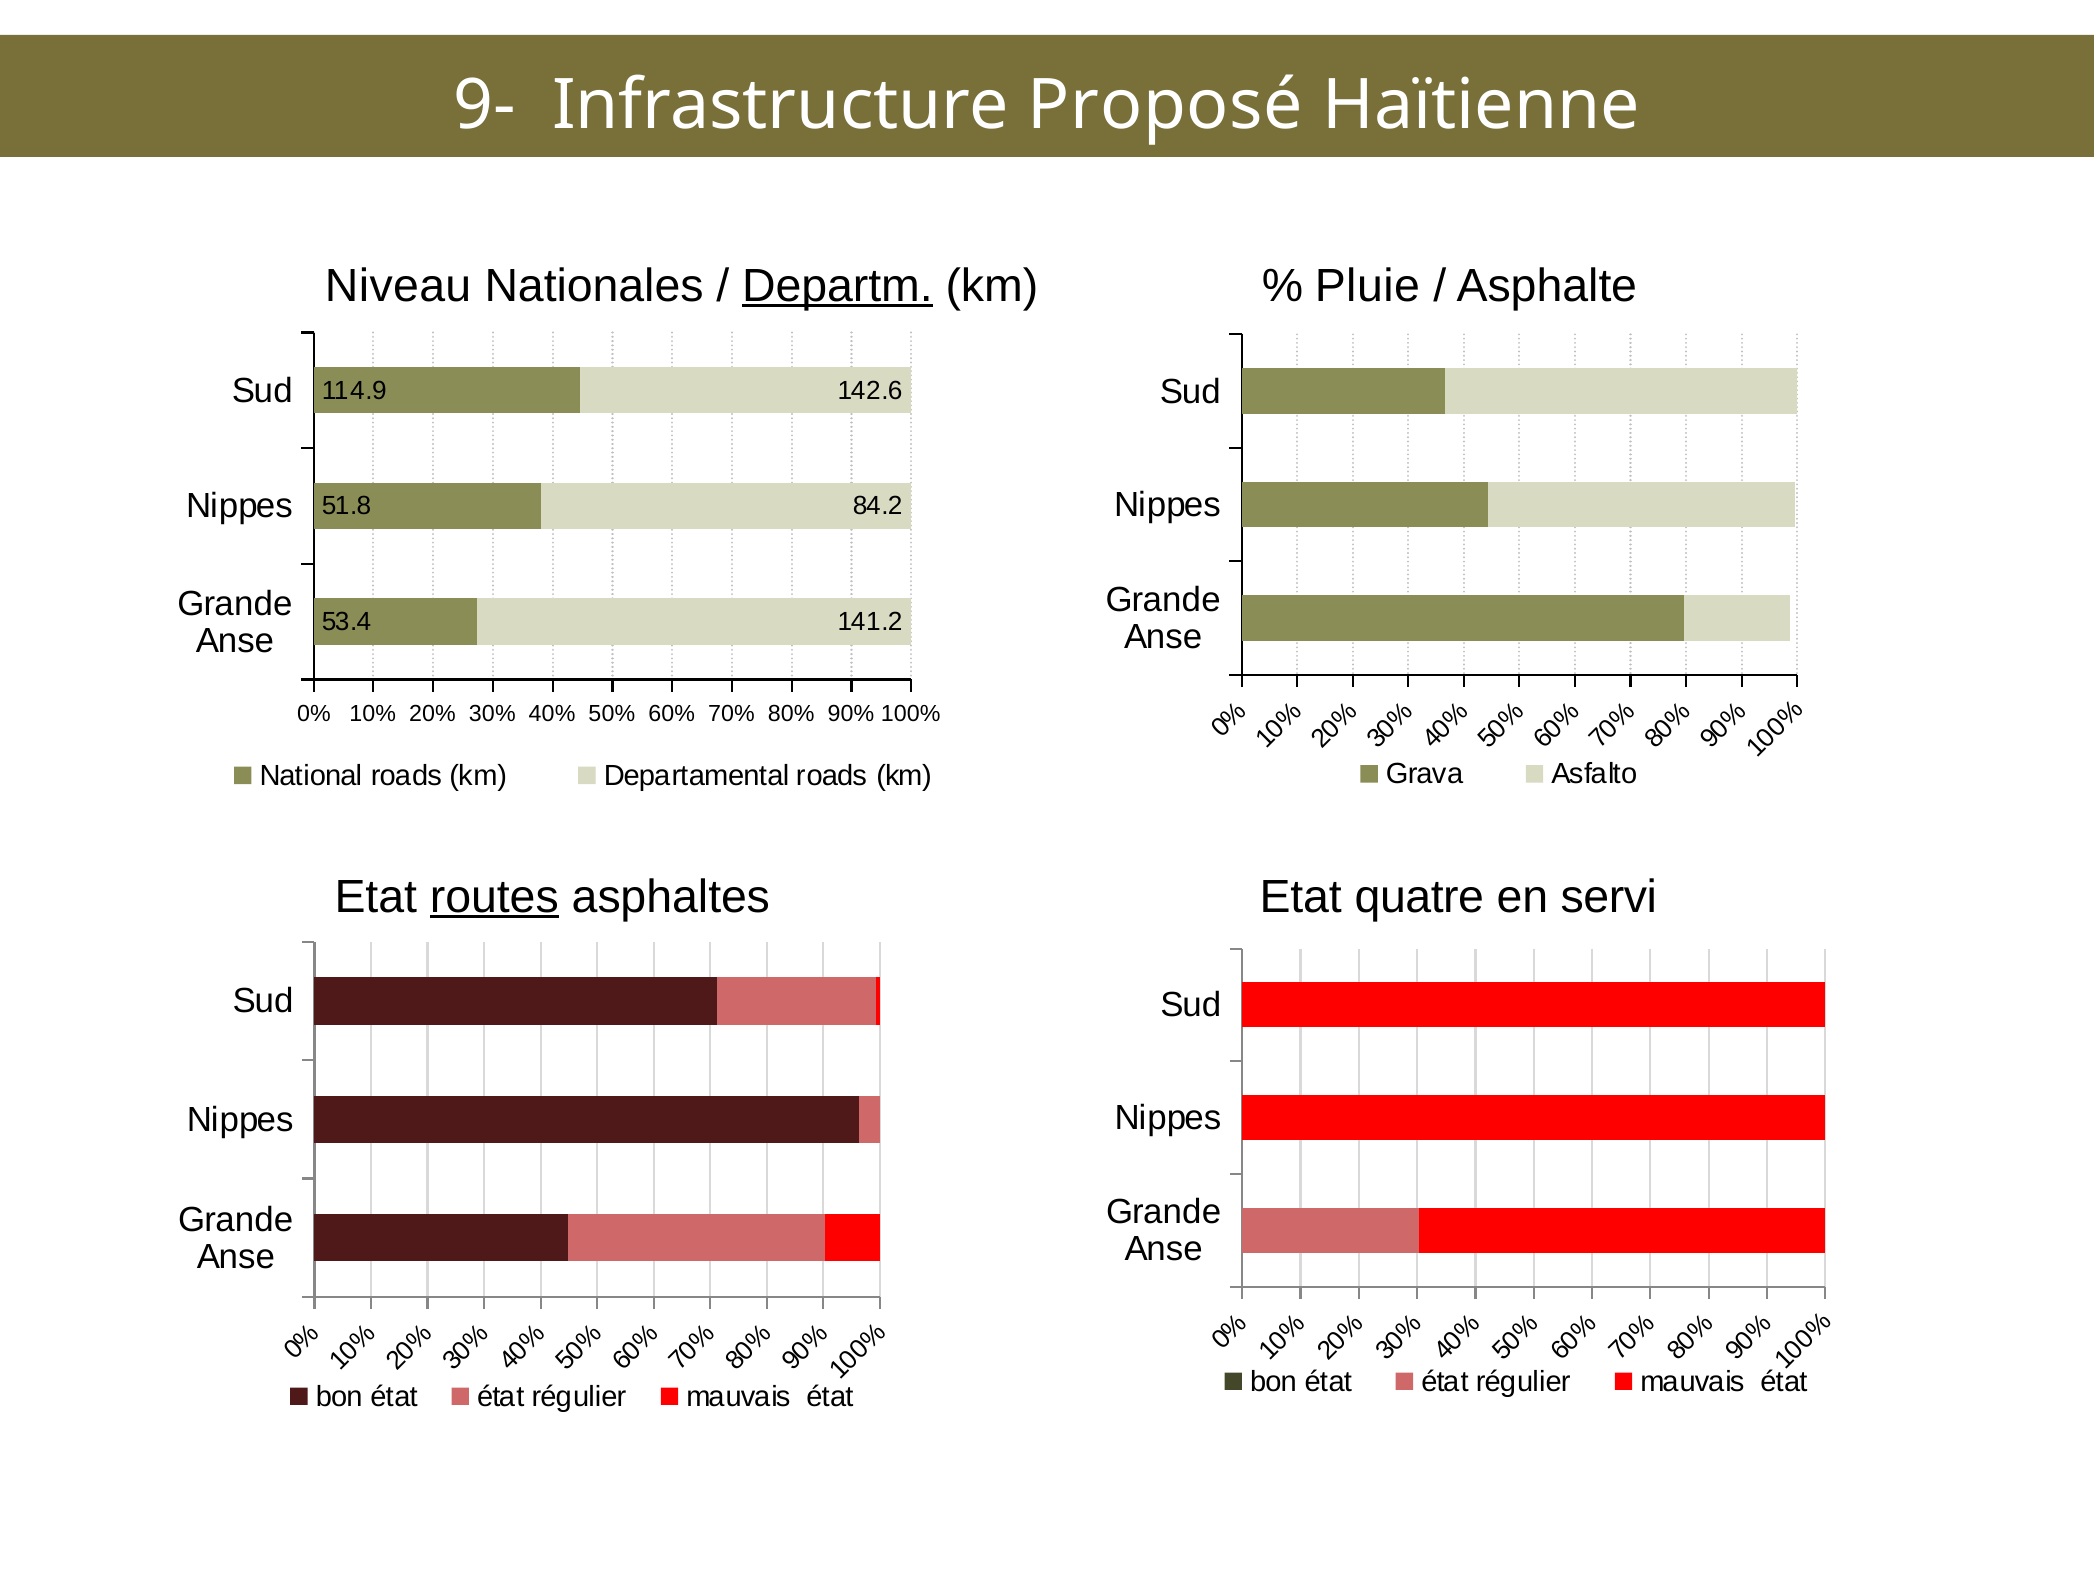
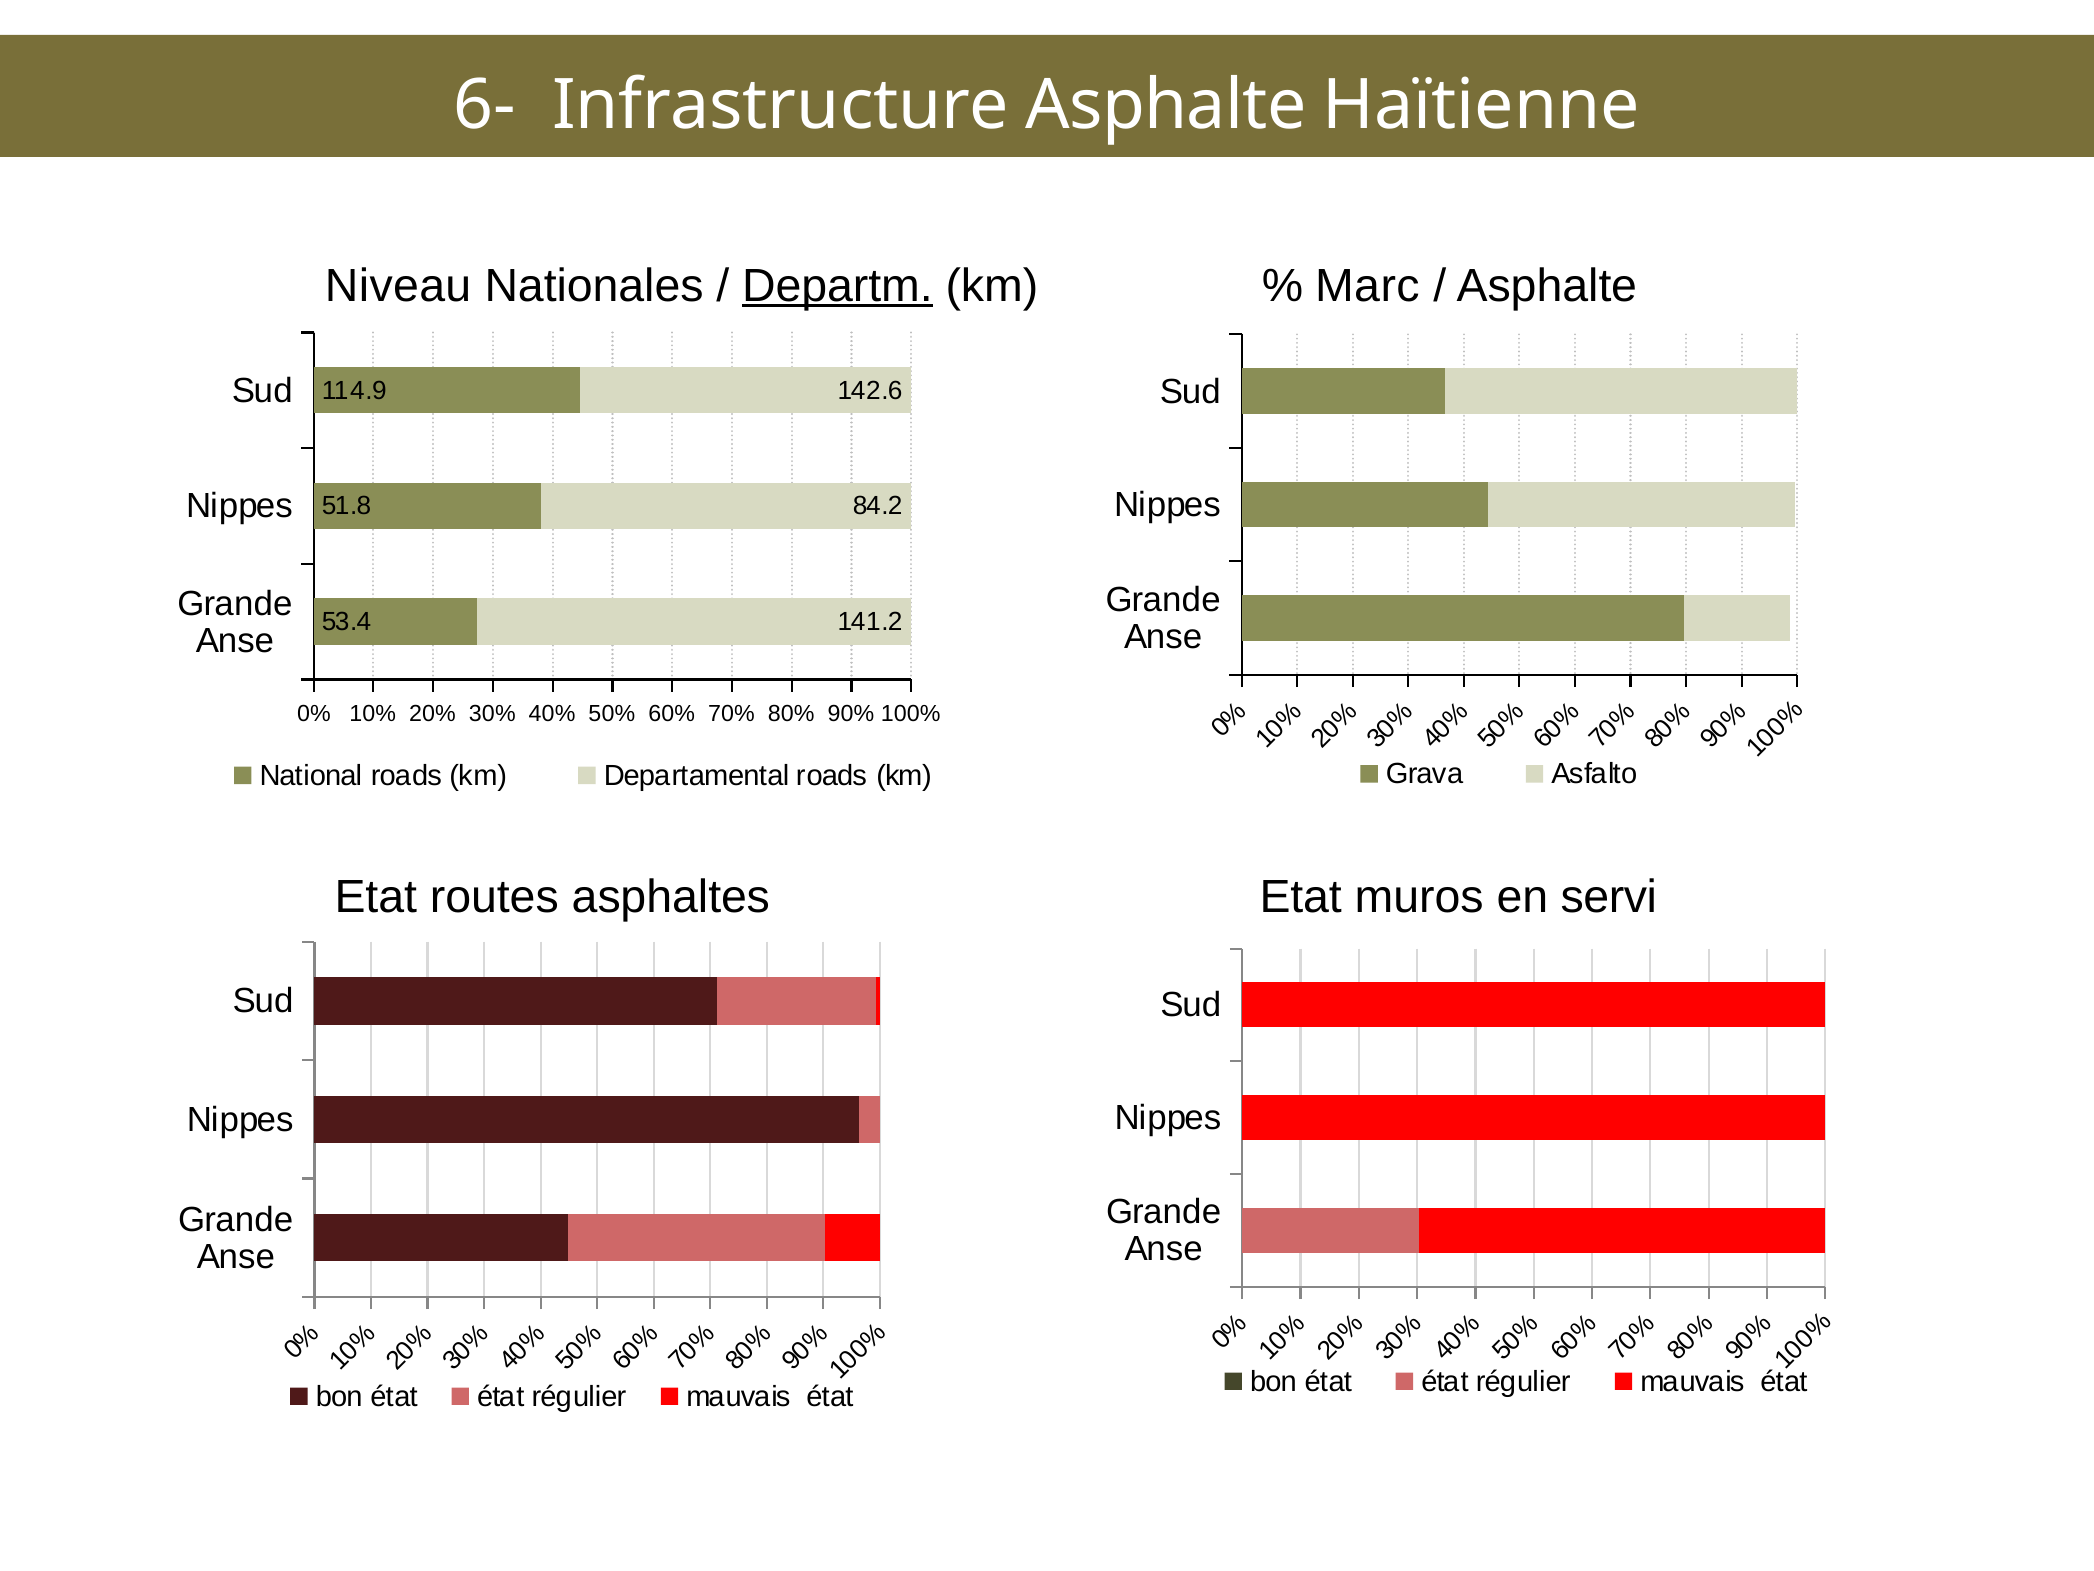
9-: 9- -> 6- (485, 106)
Infrastructure Proposé: Proposé -> Asphalte (1166, 106)
Pluie: Pluie -> Marc (1367, 286)
routes underline: present -> none (494, 897)
quatre: quatre -> muros (1419, 897)
